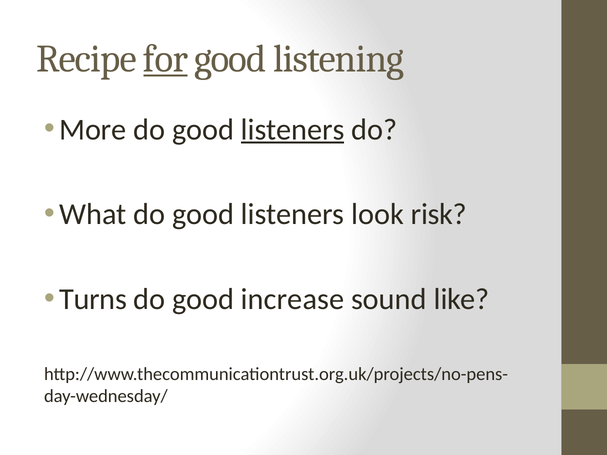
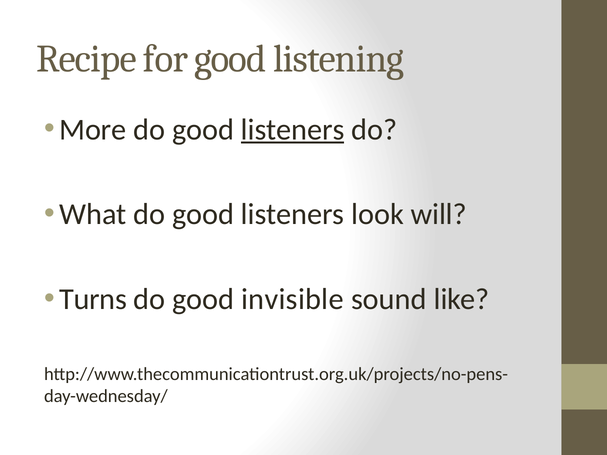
for underline: present -> none (166, 59)
risk: risk -> will (439, 215)
increase: increase -> invisible (292, 300)
